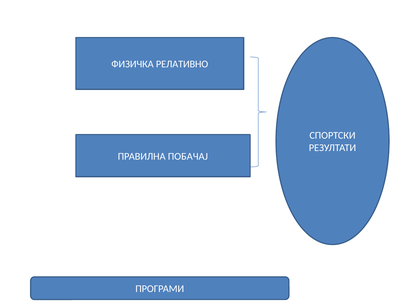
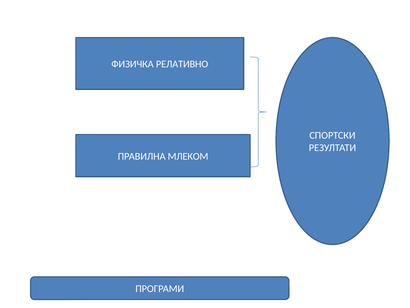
ПОБАЧАЈ: ПОБАЧАЈ -> МЛЕКОМ (188, 156)
